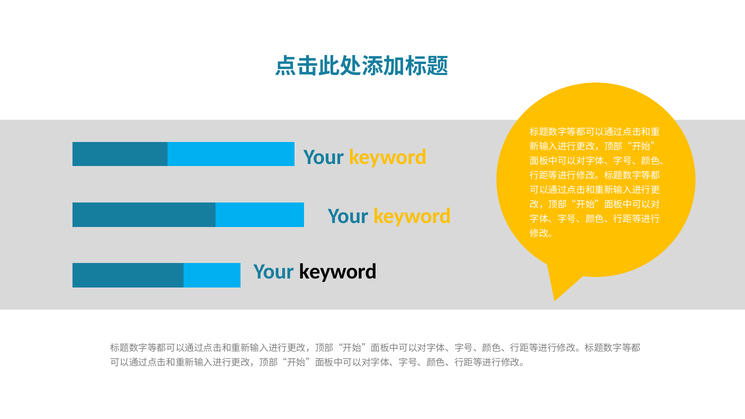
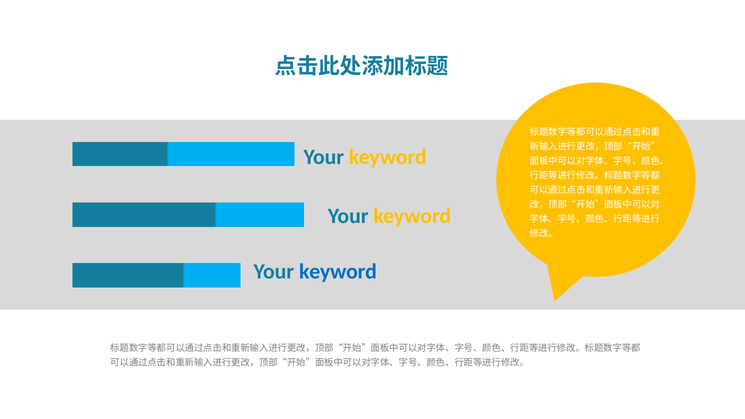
keyword colour: black -> blue (338, 272)
